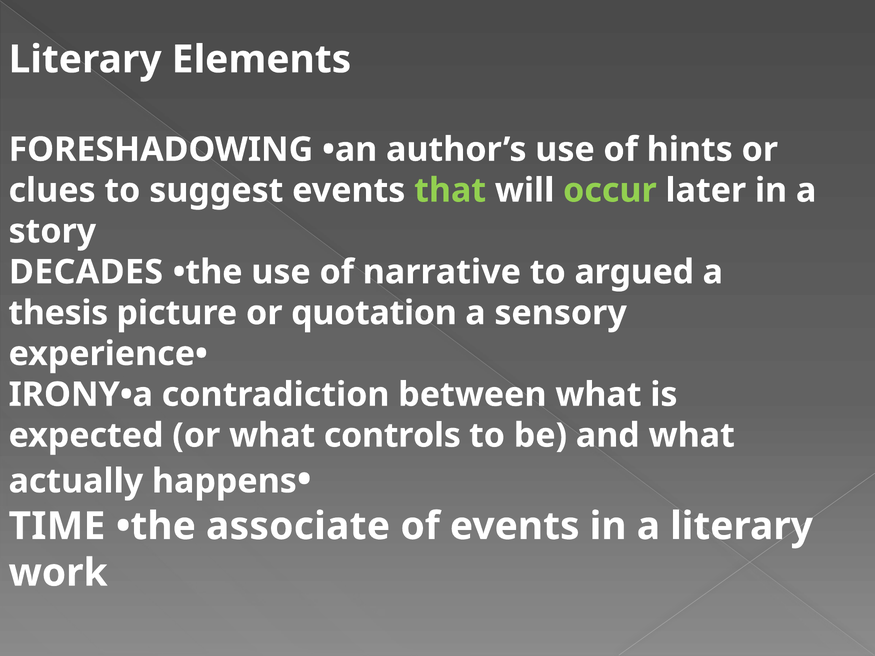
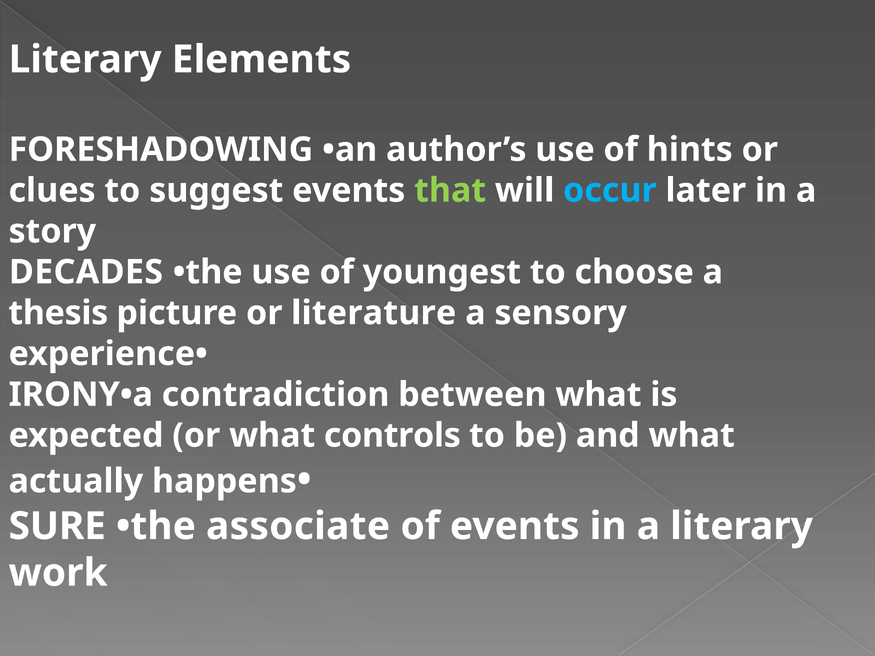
occur colour: light green -> light blue (610, 191)
narrative: narrative -> youngest (442, 272)
argued: argued -> choose (634, 272)
quotation: quotation -> literature (374, 313)
TIME: TIME -> SURE (57, 526)
